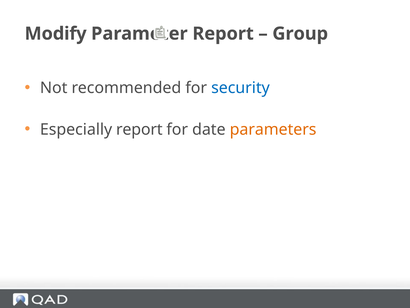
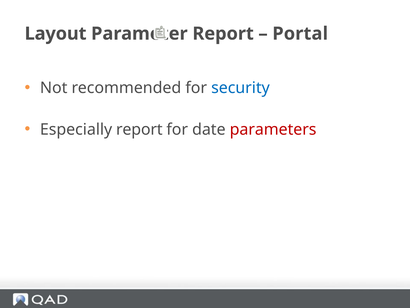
Modify: Modify -> Layout (56, 34)
Group: Group -> Portal (300, 34)
parameters colour: orange -> red (273, 129)
